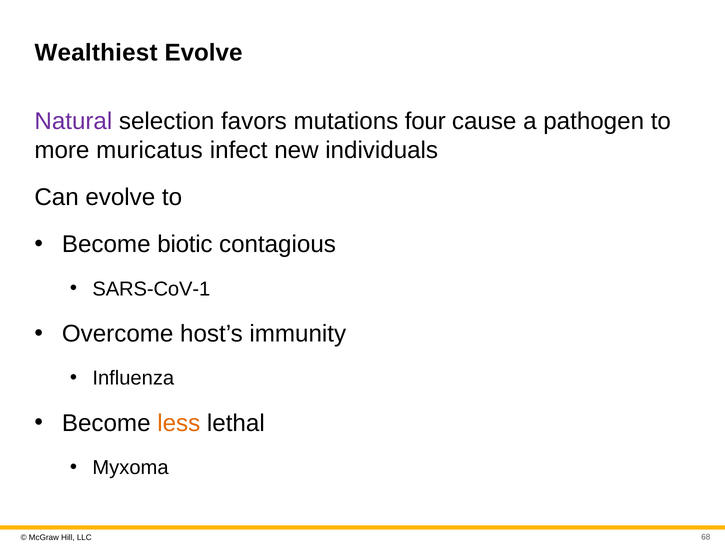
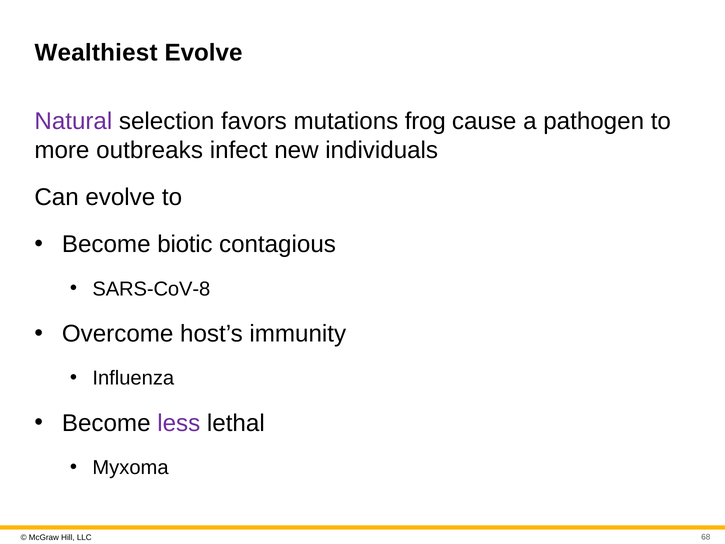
four: four -> frog (425, 121)
muricatus: muricatus -> outbreaks (150, 150)
SARS-CoV-1: SARS-CoV-1 -> SARS-CoV-8 (151, 289)
less colour: orange -> purple (179, 423)
